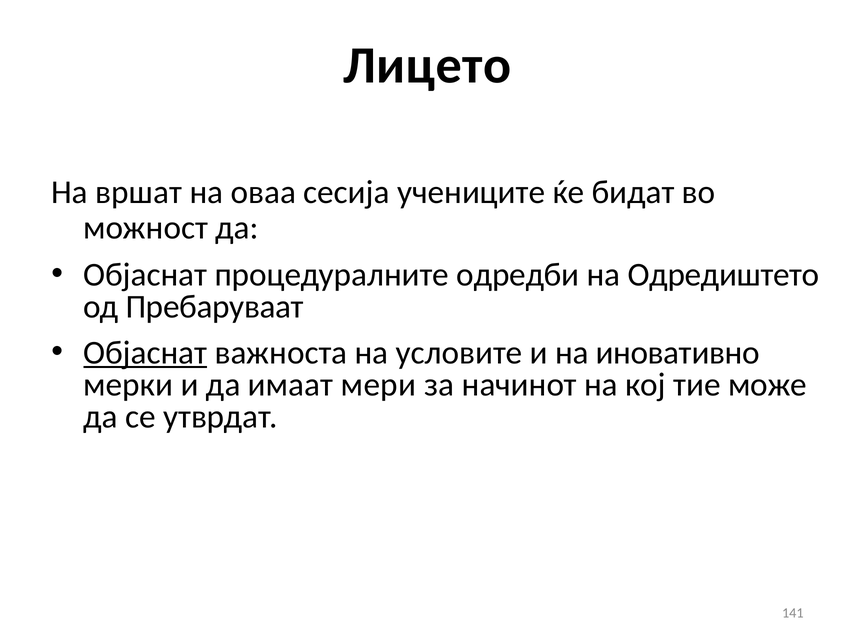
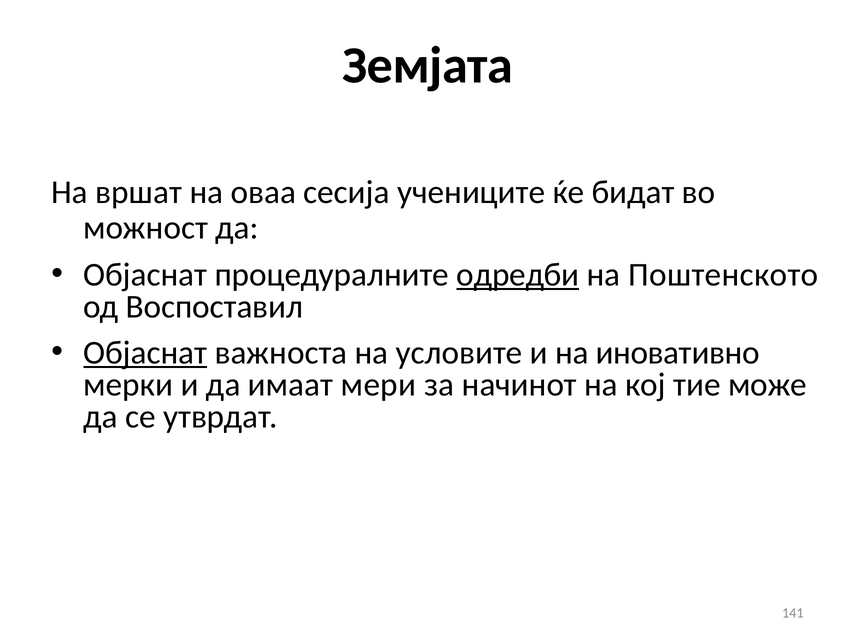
Лицето: Лицето -> Земјата (428, 65)
одредби underline: none -> present (518, 275)
Одредиштето: Одредиштето -> Поштенското (723, 275)
Пребаруваат: Пребаруваат -> Воспоставил (215, 306)
